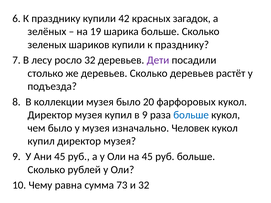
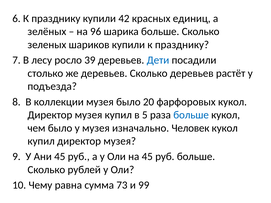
загадок: загадок -> единиц (192, 19)
19: 19 -> 96 (96, 32)
росло 32: 32 -> 39 (90, 60)
Дети colour: purple -> blue (158, 60)
в 9: 9 -> 5 (145, 115)
и 32: 32 -> 99 (144, 185)
